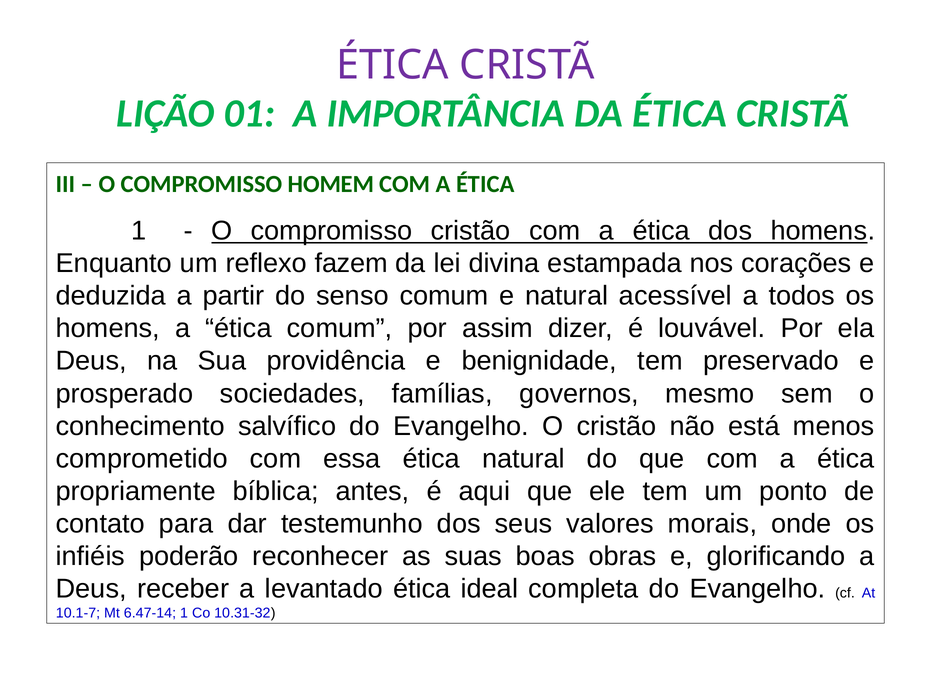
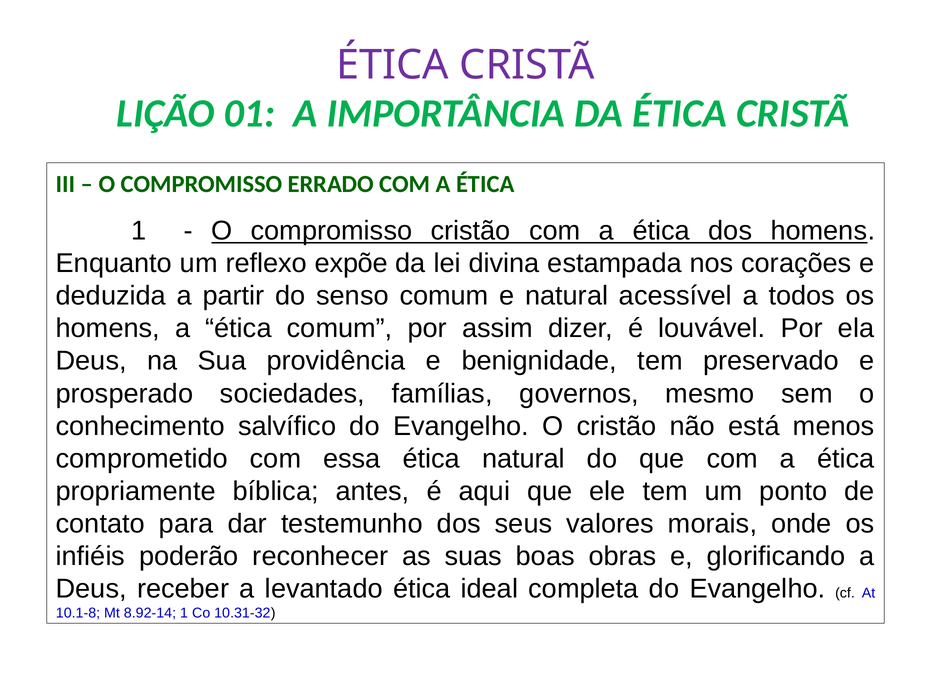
HOMEM: HOMEM -> ERRADO (331, 184)
fazem: fazem -> expõe (351, 263)
10.1-7: 10.1-7 -> 10.1-8 (78, 613)
6.47-14: 6.47-14 -> 8.92-14 (150, 613)
